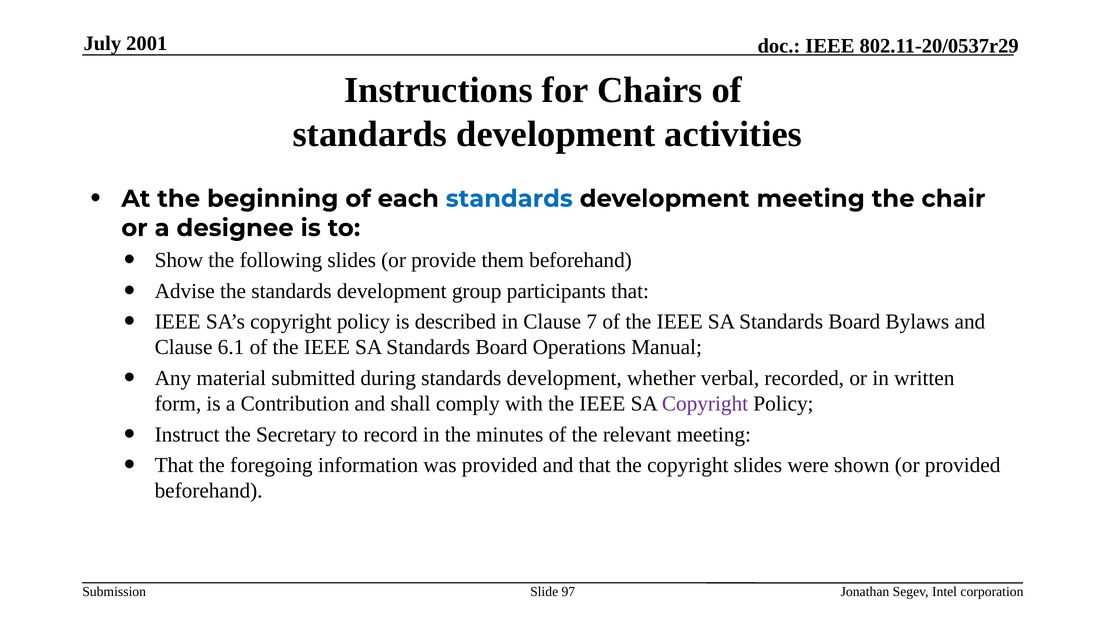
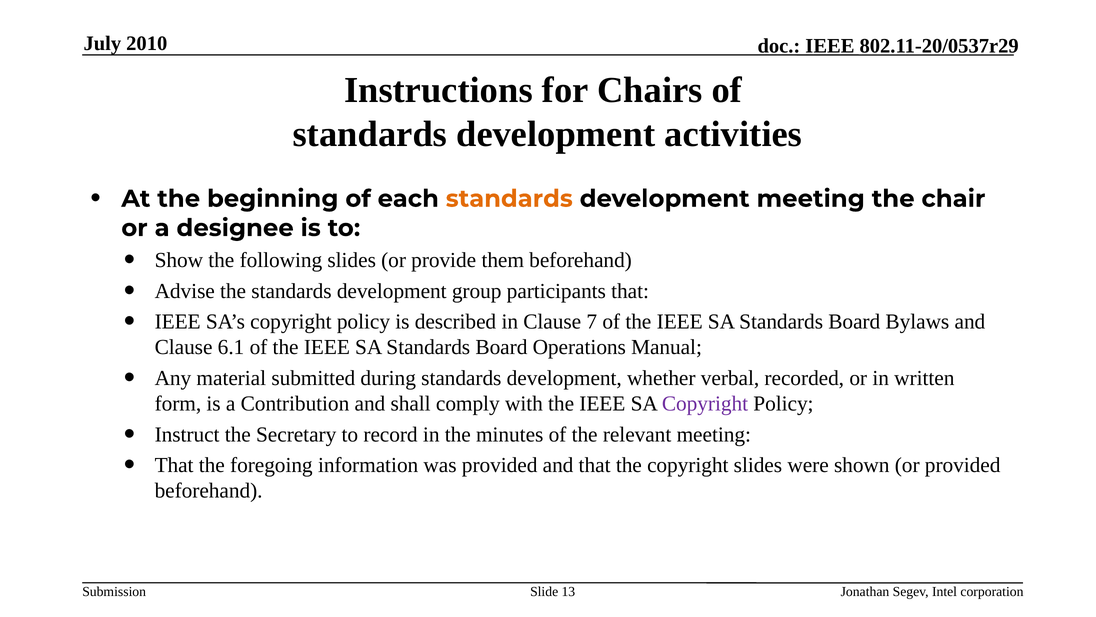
2001: 2001 -> 2010 (147, 44)
standards colour: blue -> orange (509, 199)
97: 97 -> 13 (568, 591)
